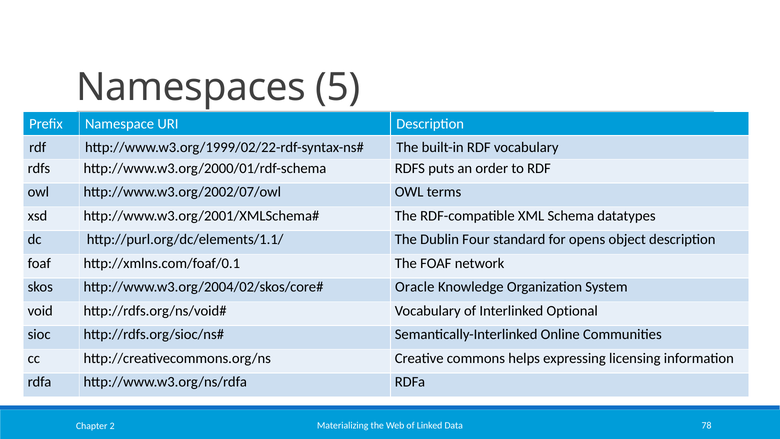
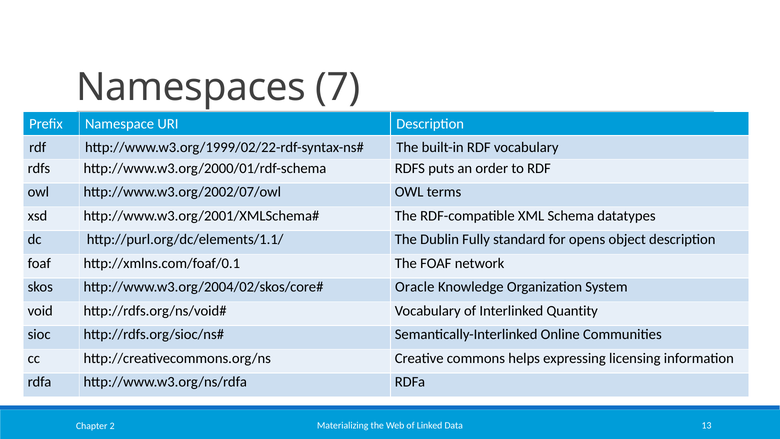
5: 5 -> 7 (338, 87)
Four: Four -> Fully (476, 239)
Optional: Optional -> Quantity (572, 311)
78: 78 -> 13 (707, 426)
